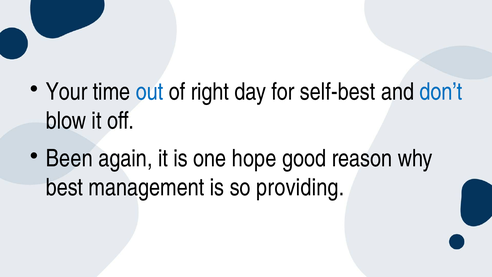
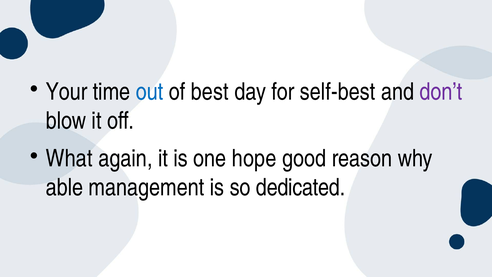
right: right -> best (210, 92)
don’t colour: blue -> purple (441, 92)
Been: Been -> What (69, 158)
best: best -> able (64, 187)
providing: providing -> dedicated (301, 187)
